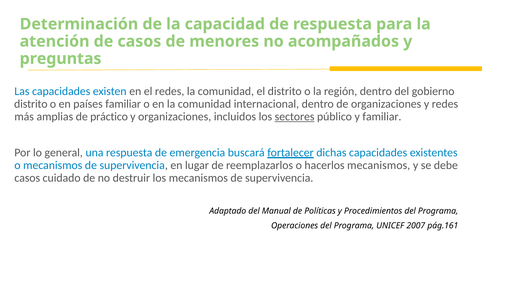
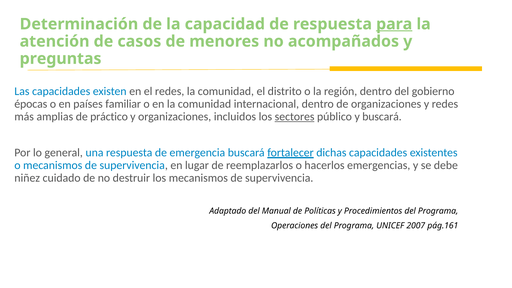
para underline: none -> present (394, 24)
distrito: distrito -> épocas (31, 104)
y familiar: familiar -> buscará (382, 117)
hacerlos mecanismos: mecanismos -> emergencias (379, 165)
casos: casos -> niñez (27, 178)
